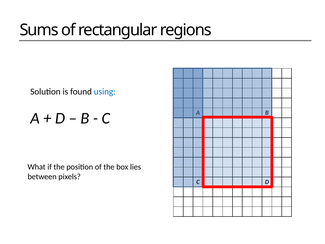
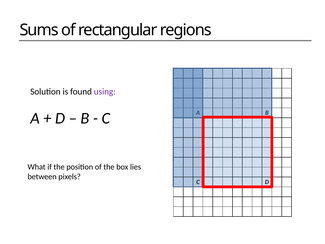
using colour: blue -> purple (105, 92)
